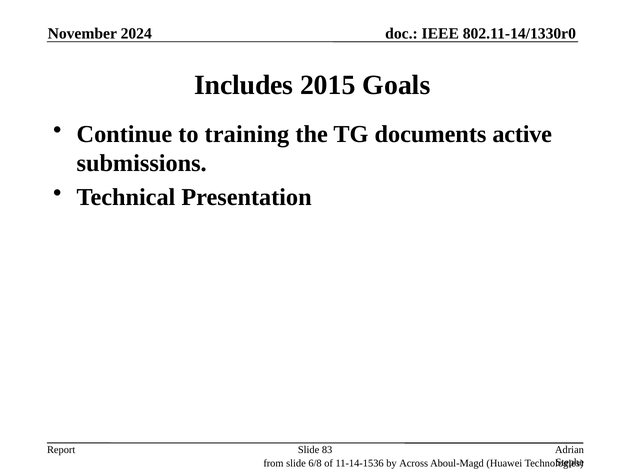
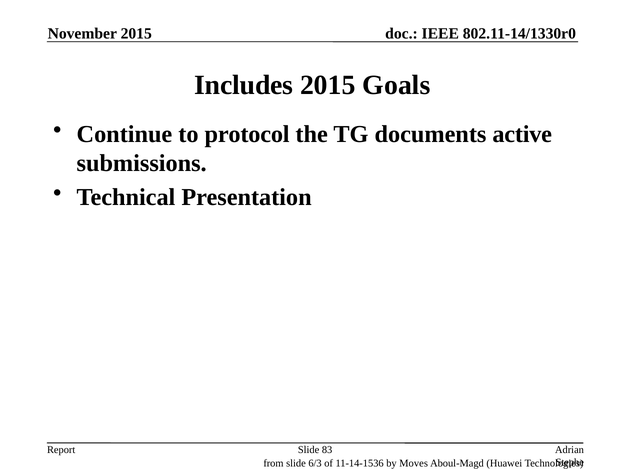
November 2024: 2024 -> 2015 (136, 33)
training: training -> protocol (247, 134)
6/8: 6/8 -> 6/3 (315, 463)
Across: Across -> Moves (414, 463)
